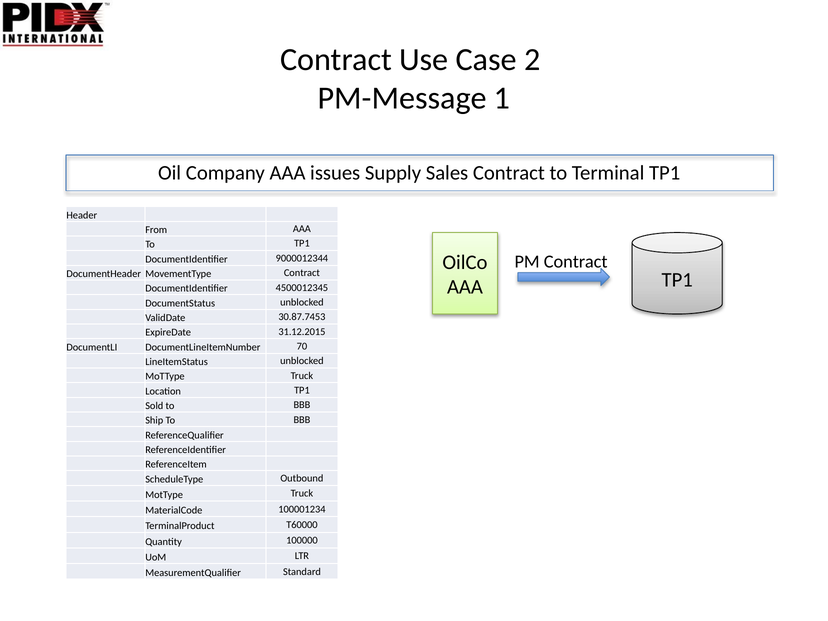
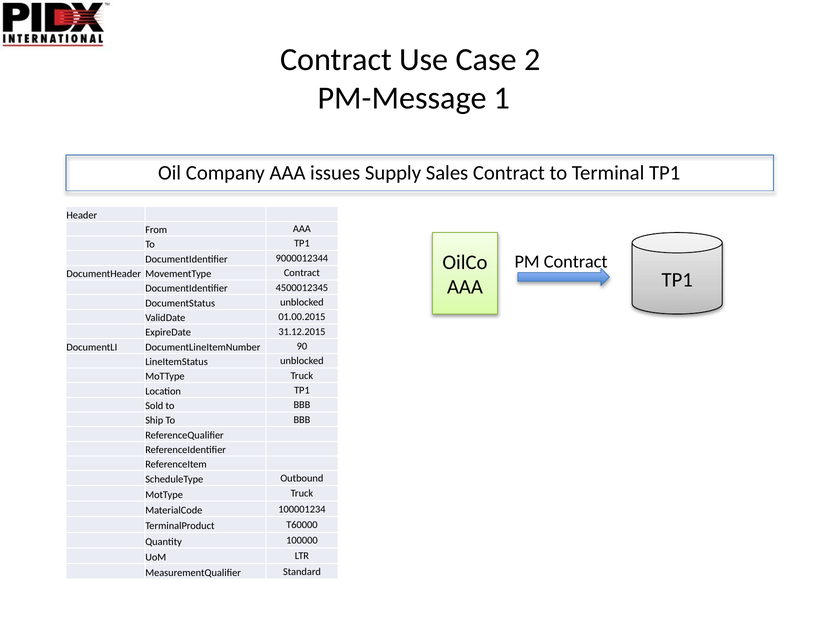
30.87.7453: 30.87.7453 -> 01.00.2015 (302, 317)
70: 70 -> 90 (302, 346)
